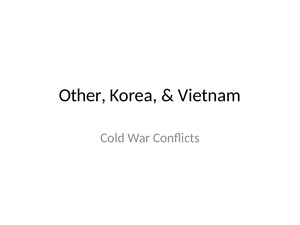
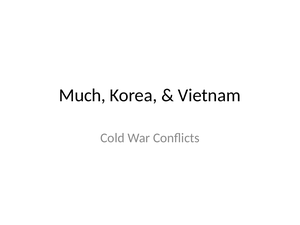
Other: Other -> Much (82, 95)
